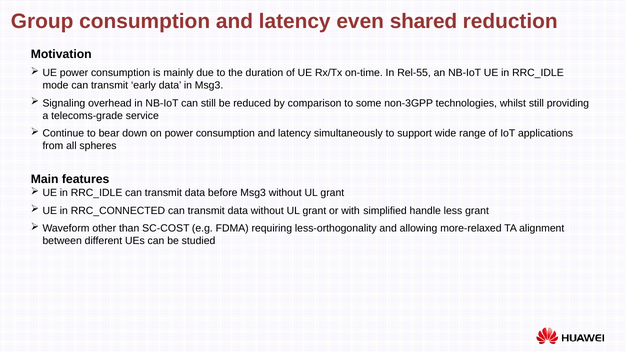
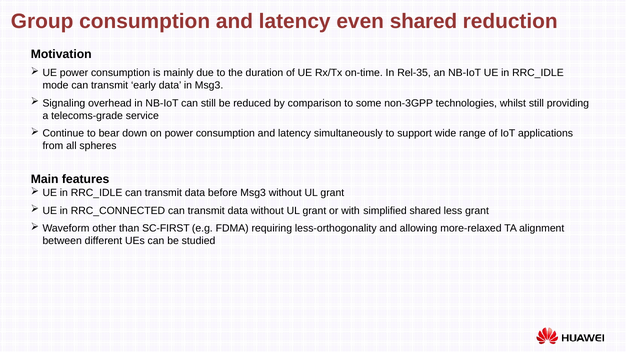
Rel-55: Rel-55 -> Rel-35 (414, 73)
simplified handle: handle -> shared (425, 211)
SC-COST: SC-COST -> SC-FIRST (166, 228)
